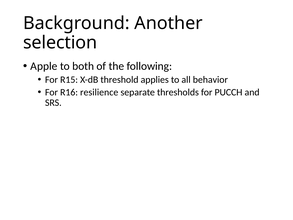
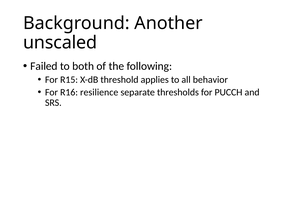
selection: selection -> unscaled (60, 42)
Apple: Apple -> Failed (44, 66)
